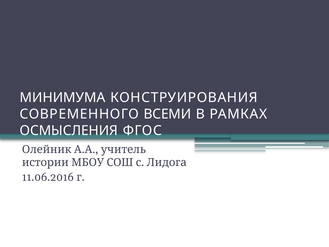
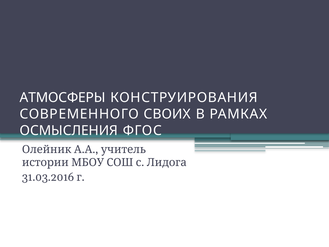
МИНИМУМА: МИНИМУМА -> АТМОСФЕРЫ (63, 98)
ВСЕМИ: ВСЕМИ -> СВОИХ (167, 114)
11.06.2016: 11.06.2016 -> 31.03.2016 (48, 177)
